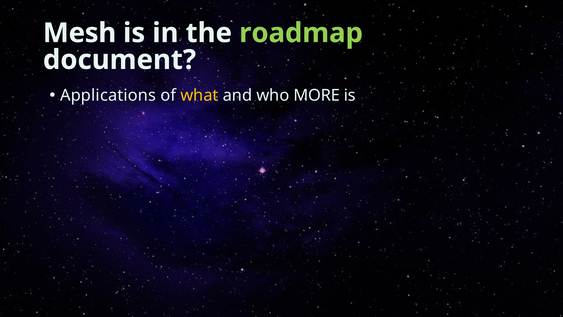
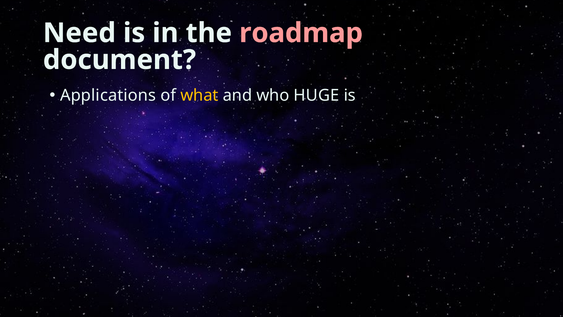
Mesh: Mesh -> Need (79, 33)
roadmap colour: light green -> pink (301, 33)
MORE: MORE -> HUGE (316, 95)
